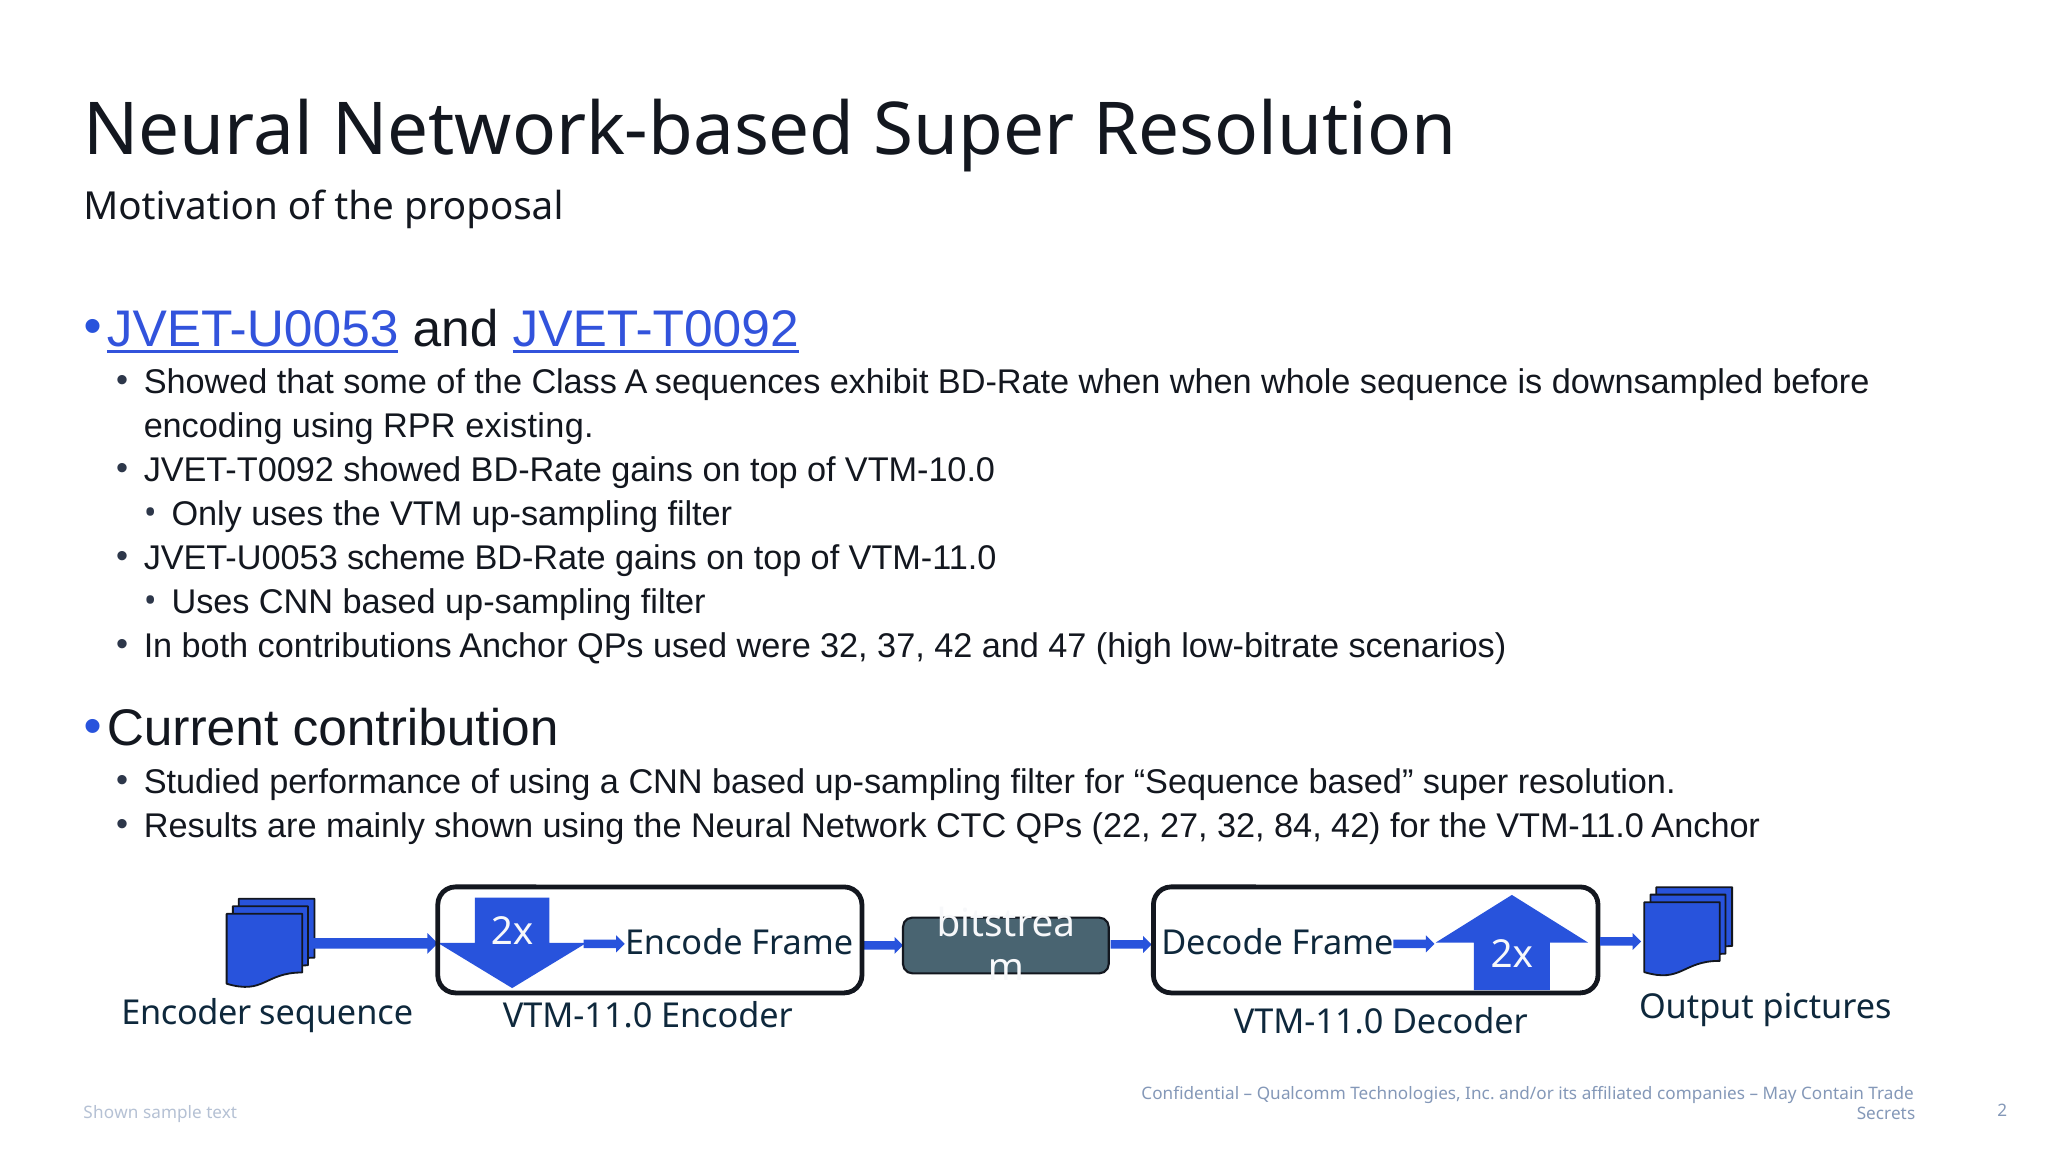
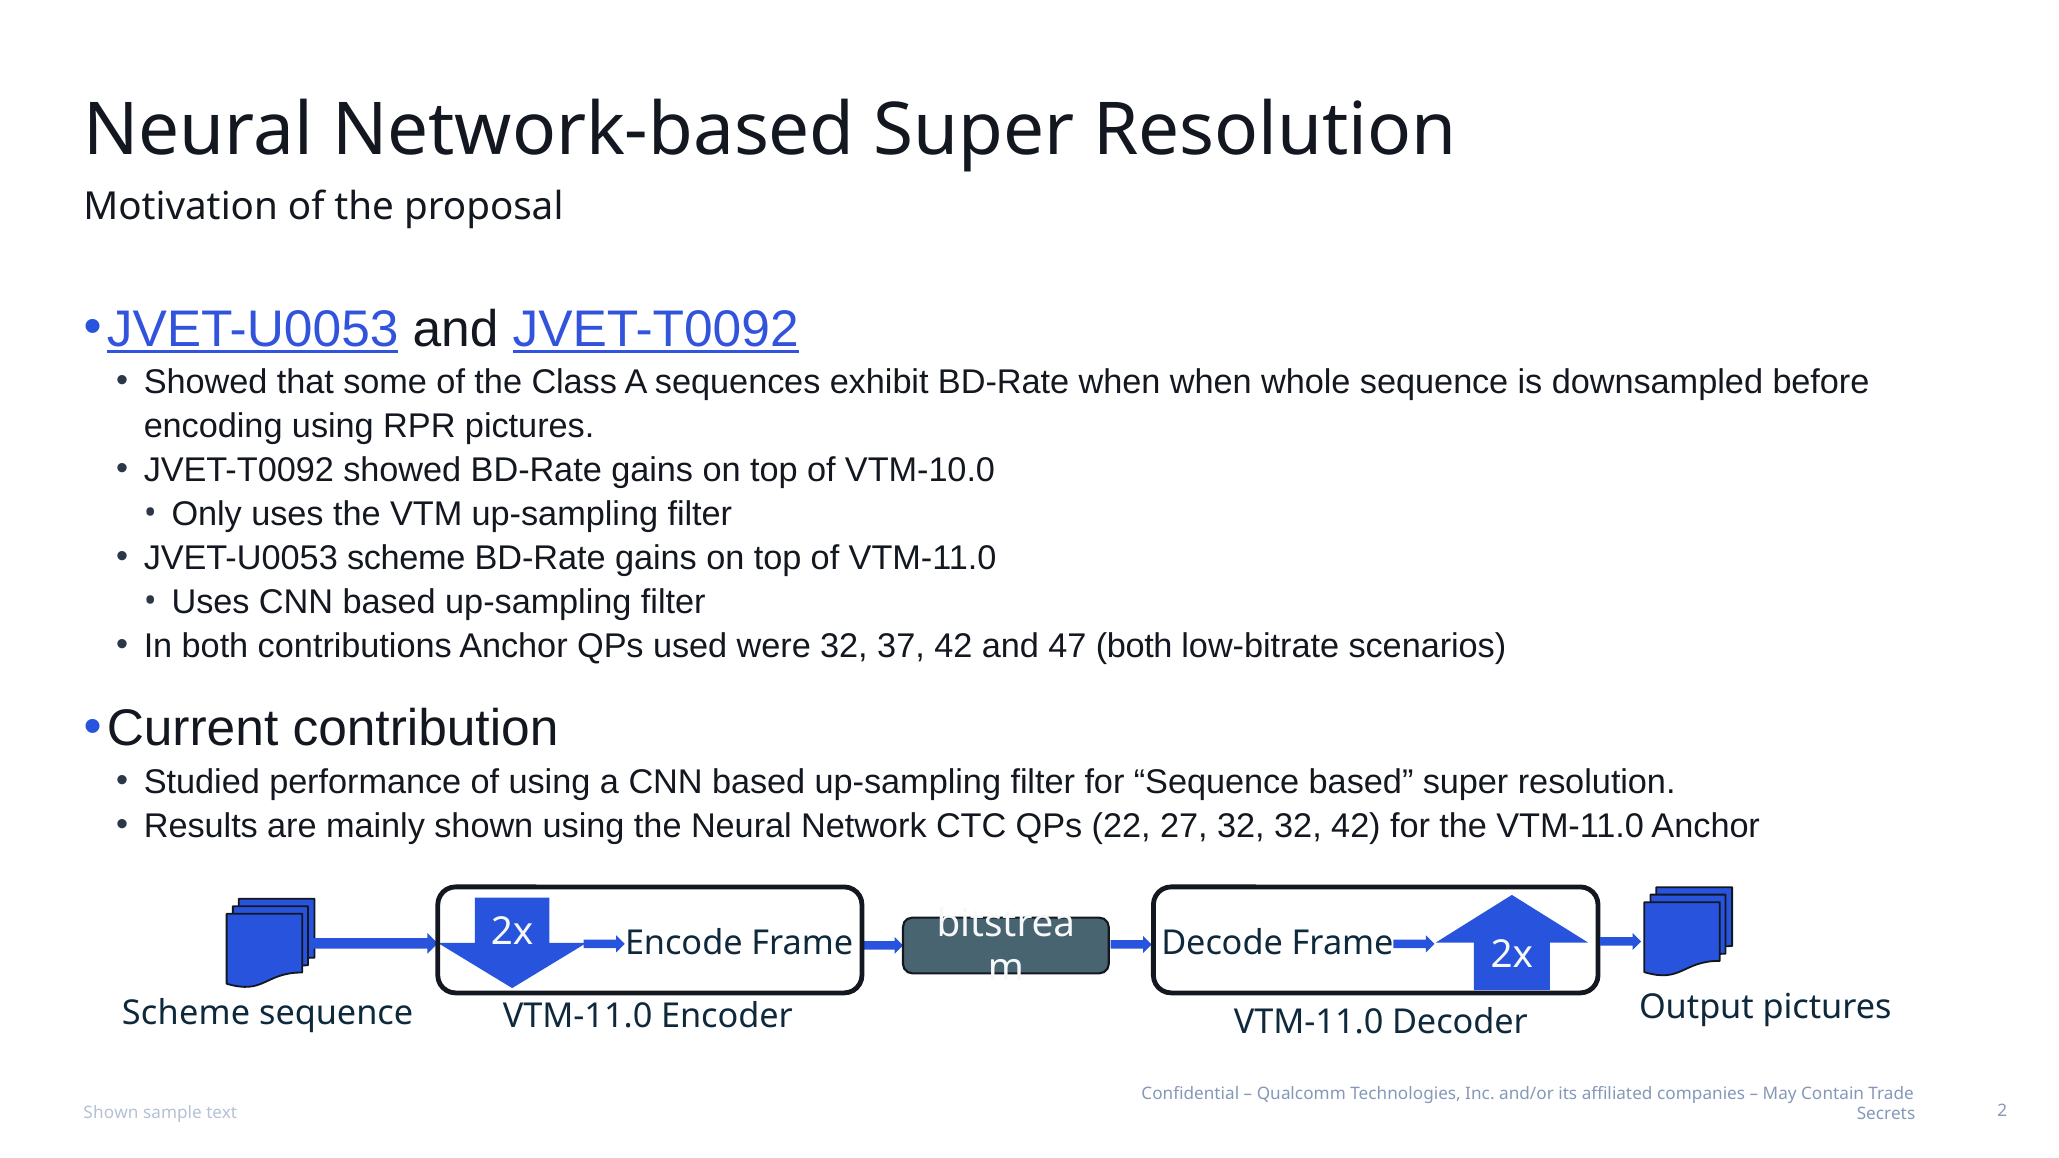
RPR existing: existing -> pictures (530, 426)
47 high: high -> both (1134, 646)
32 84: 84 -> 32 (1298, 826)
Encoder: Encoder -> Scheme (186, 1014)
